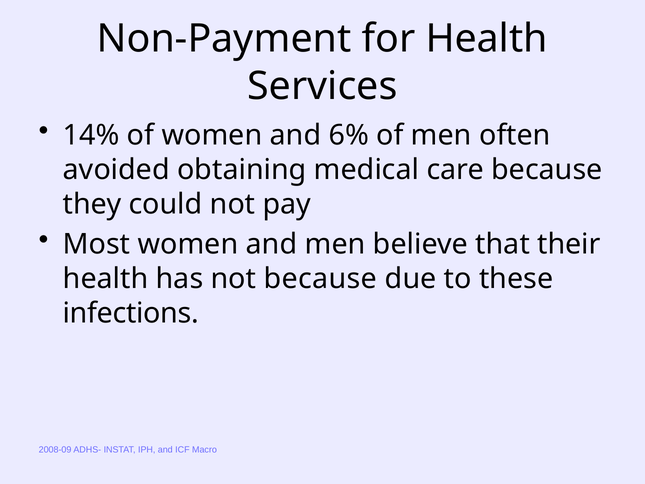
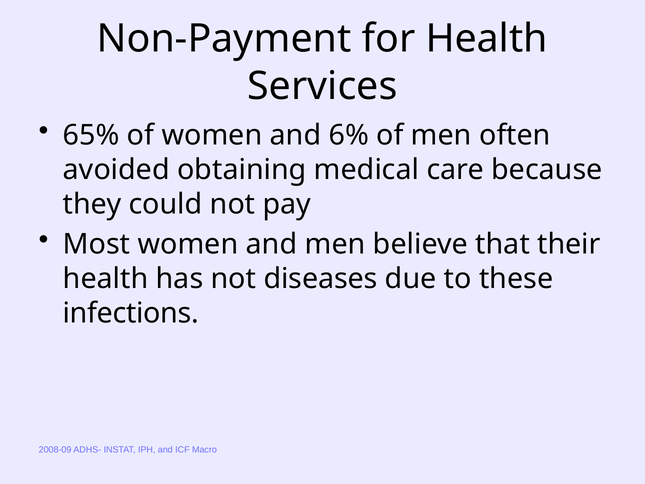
14%: 14% -> 65% (91, 135)
not because: because -> diseases (321, 279)
